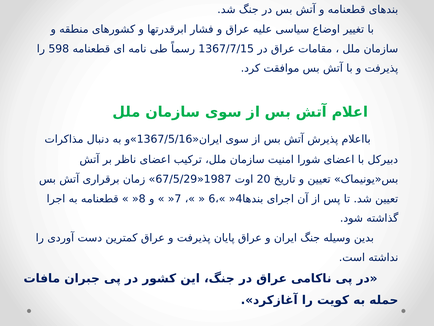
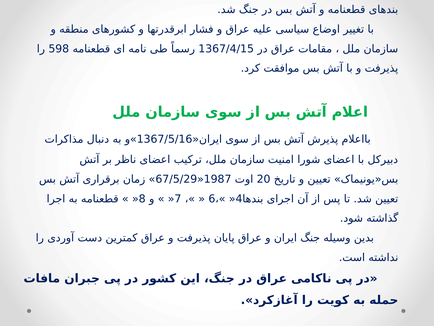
1367/7/15: 1367/7/15 -> 1367/4/15 (226, 49)
